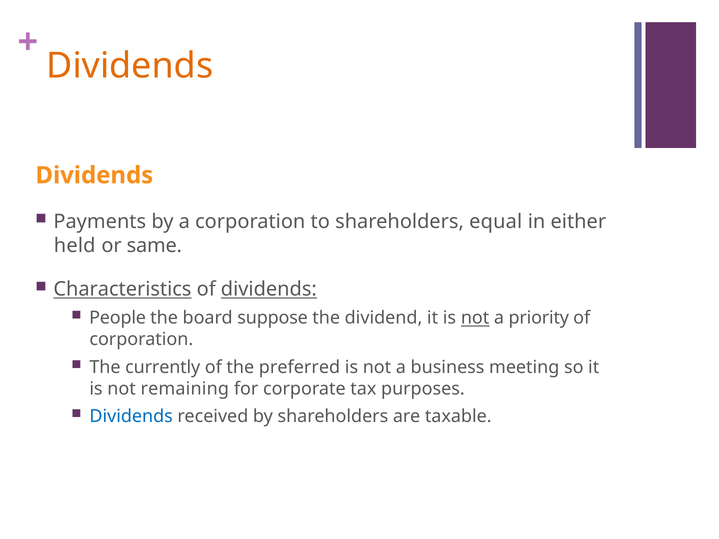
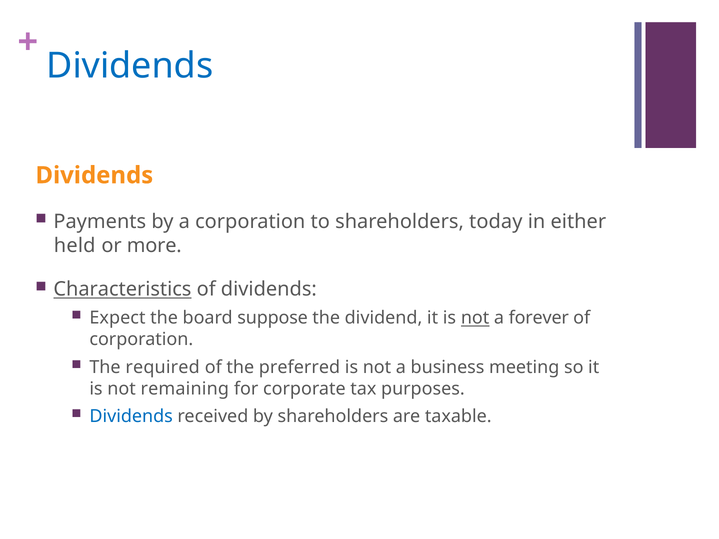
Dividends colour: orange -> blue (130, 66)
equal: equal -> today (496, 222)
same: same -> more (154, 246)
dividends underline: present -> none (269, 290)
People: People -> Expect (117, 318)
priority: priority -> forever (539, 318)
currently: currently -> required (163, 367)
